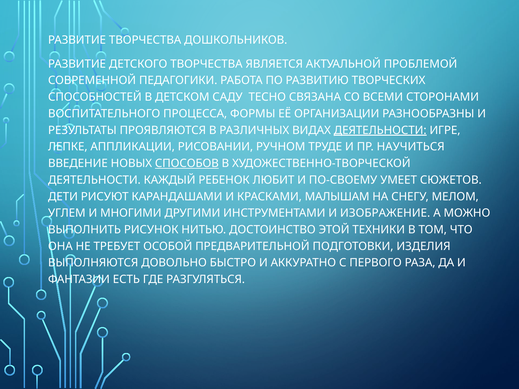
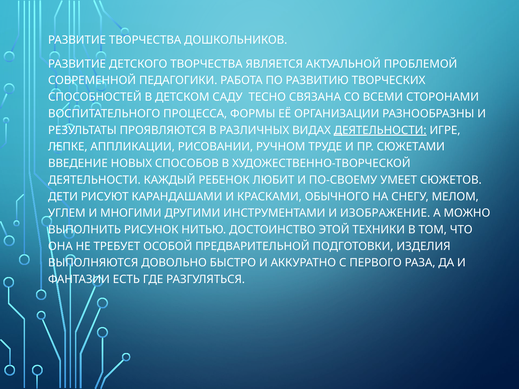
НАУЧИТЬСЯ: НАУЧИТЬСЯ -> СЮЖЕТАМИ (411, 147)
СПОСОБОВ underline: present -> none (187, 163)
МАЛЫШАМ: МАЛЫШАМ -> ОБЫЧНОГО (337, 197)
